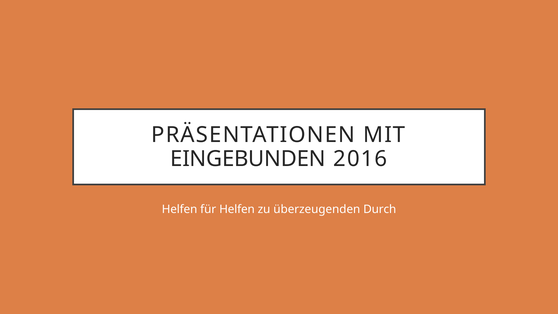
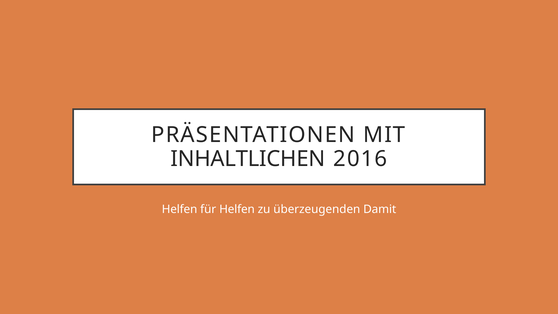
EINGEBUNDEN: EINGEBUNDEN -> INHALTLICHEN (248, 159)
Durch: Durch -> Damit (380, 209)
